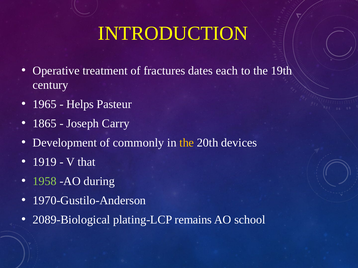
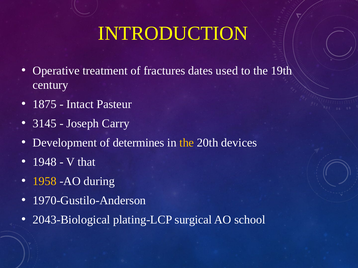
each: each -> used (227, 71)
1965: 1965 -> 1875 (45, 104)
Helps: Helps -> Intact (80, 104)
1865: 1865 -> 3145 (45, 124)
commonly: commonly -> determines (139, 143)
1919: 1919 -> 1948 (45, 162)
1958 colour: light green -> yellow (45, 182)
2089-Biological: 2089-Biological -> 2043-Biological (71, 220)
remains: remains -> surgical (193, 220)
